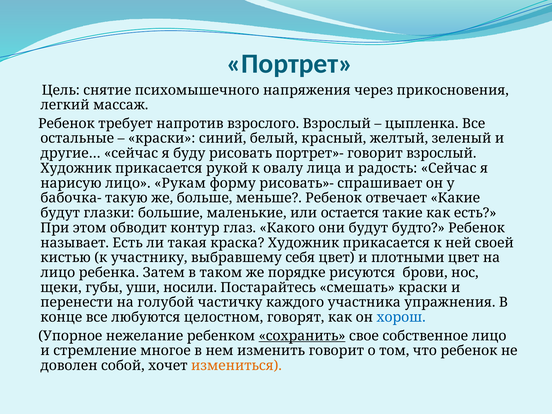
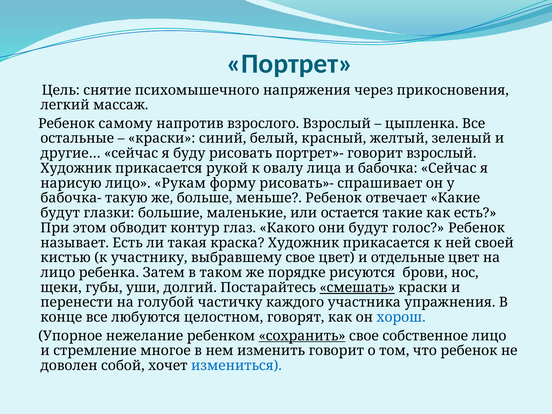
требует: требует -> самому (125, 124)
радость: радость -> бабочка (388, 168)
будто: будто -> голос (418, 228)
выбравшему себя: себя -> свое (300, 258)
плотными: плотными -> отдельные (408, 258)
носили: носили -> долгий (190, 288)
смешать underline: none -> present (357, 288)
измениться colour: orange -> blue (236, 366)
